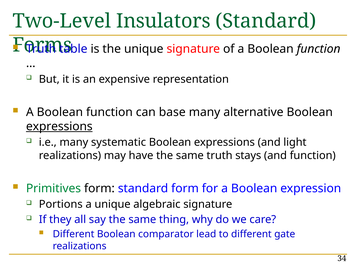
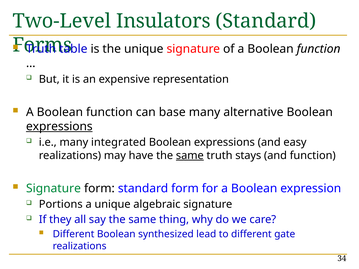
systematic: systematic -> integrated (118, 142)
light: light -> easy (295, 142)
same underline: none -> present (190, 156)
Primitives: Primitives -> Signature (53, 189)
comparator: comparator -> synthesized (166, 234)
